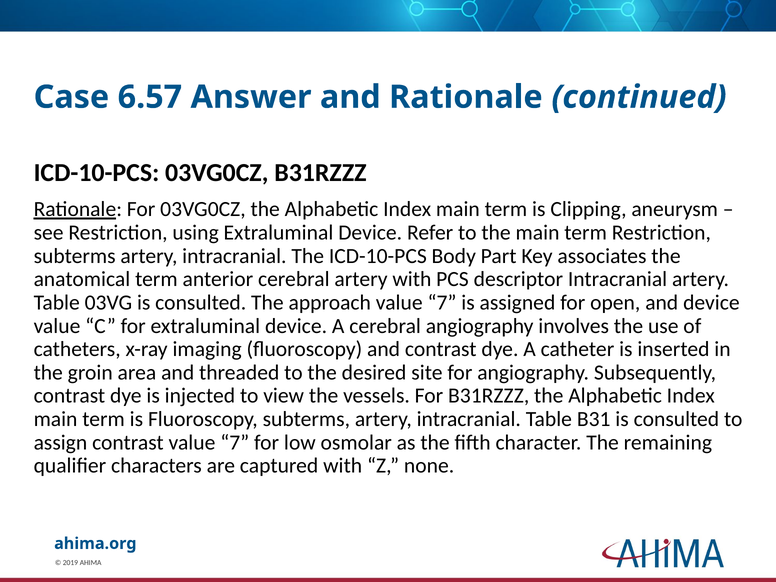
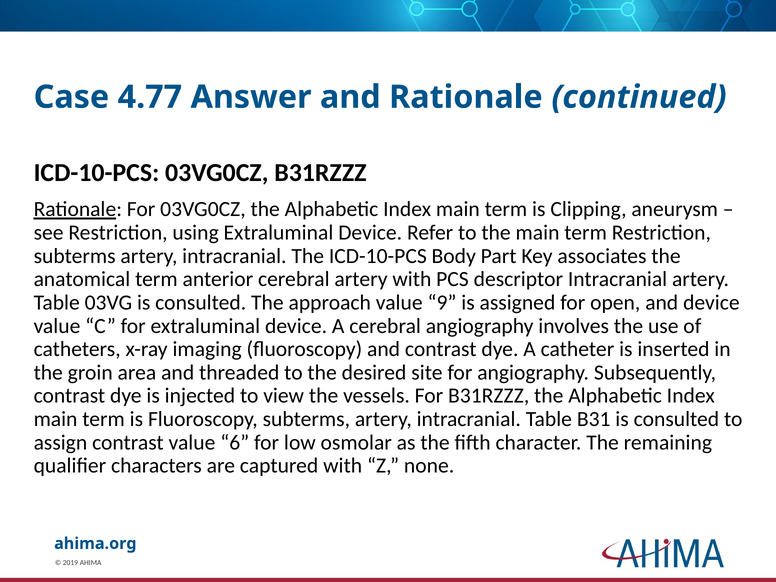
6.57: 6.57 -> 4.77 (150, 97)
approach value 7: 7 -> 9 (442, 303)
contrast value 7: 7 -> 6 (235, 442)
